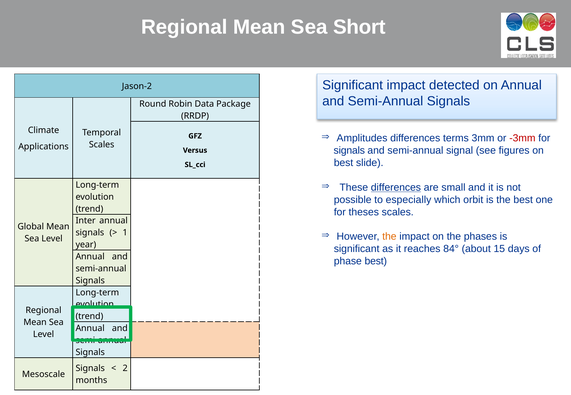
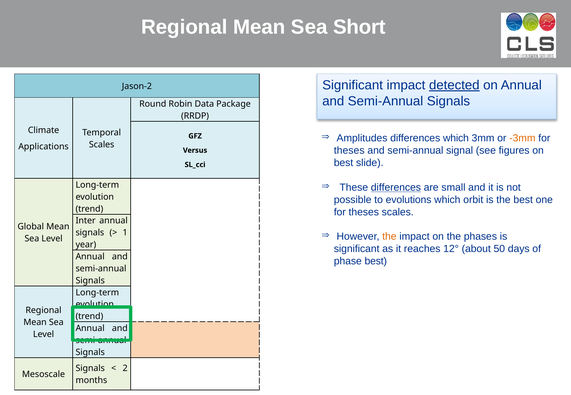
detected underline: none -> present (454, 85)
differences terms: terms -> which (456, 138)
-3mm colour: red -> orange (522, 138)
signals: signals -> theses (349, 151)
especially: especially -> evolutions (409, 200)
84°: 84° -> 12° (451, 249)
15: 15 -> 50 (499, 249)
